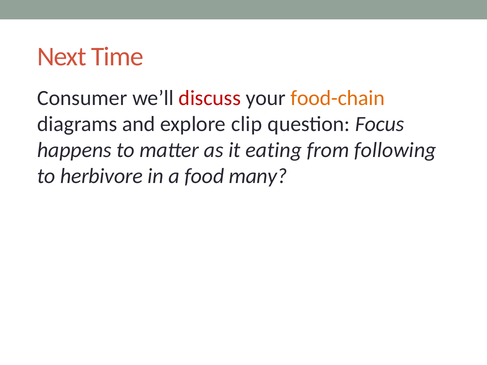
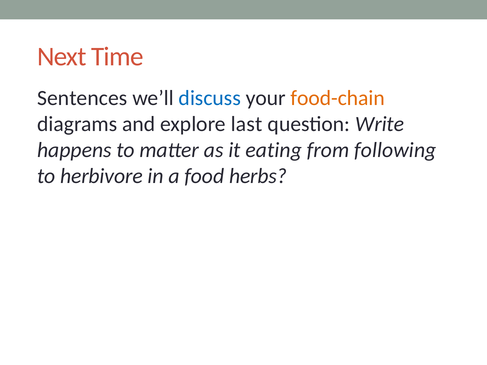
Consumer: Consumer -> Sentences (82, 98)
discuss colour: red -> blue (210, 98)
clip: clip -> last (247, 124)
Focus: Focus -> Write (380, 124)
many: many -> herbs (258, 176)
